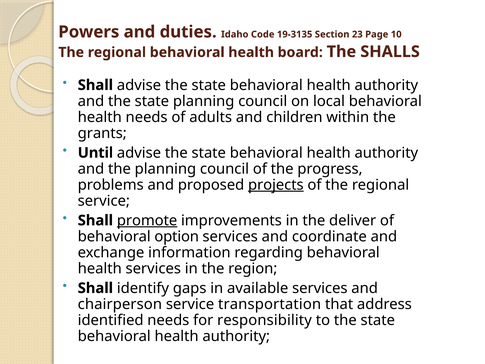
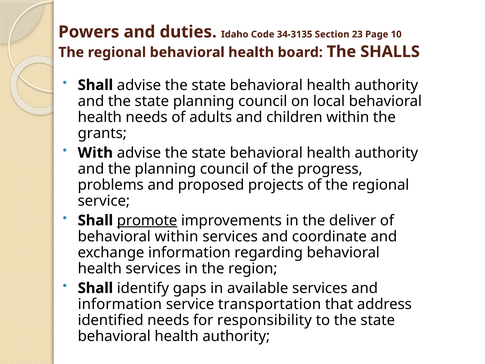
19-3135: 19-3135 -> 34-3135 (295, 34)
Until: Until -> With (95, 153)
projects underline: present -> none (276, 185)
behavioral option: option -> within (177, 236)
chairperson: chairperson -> information (120, 304)
